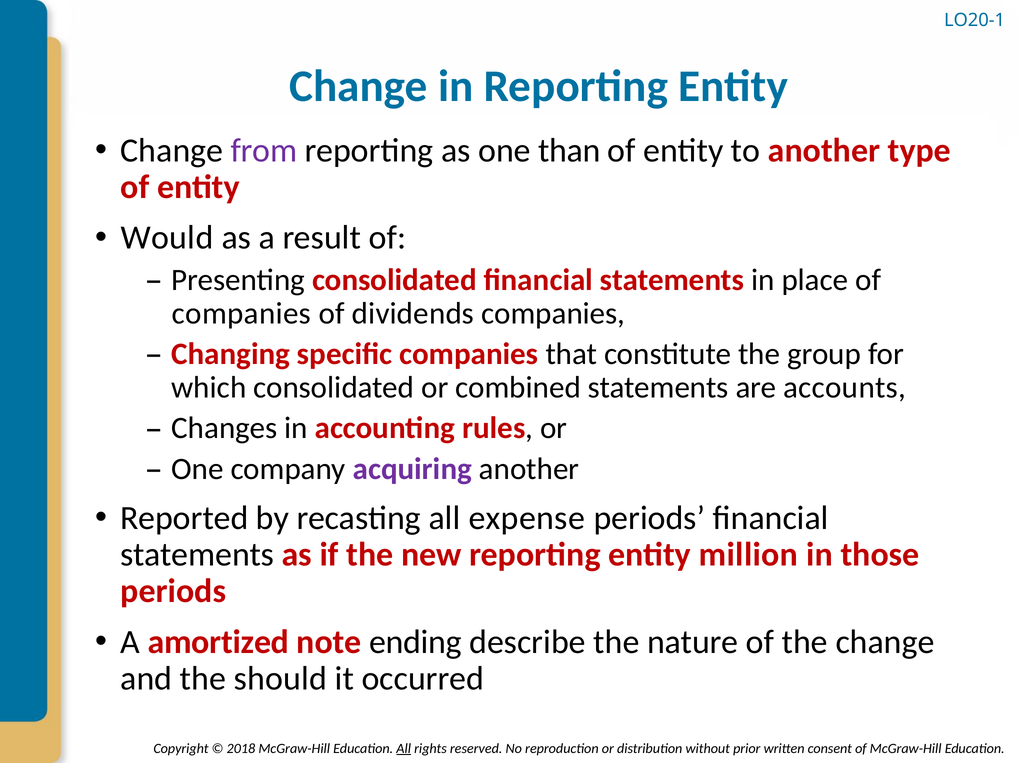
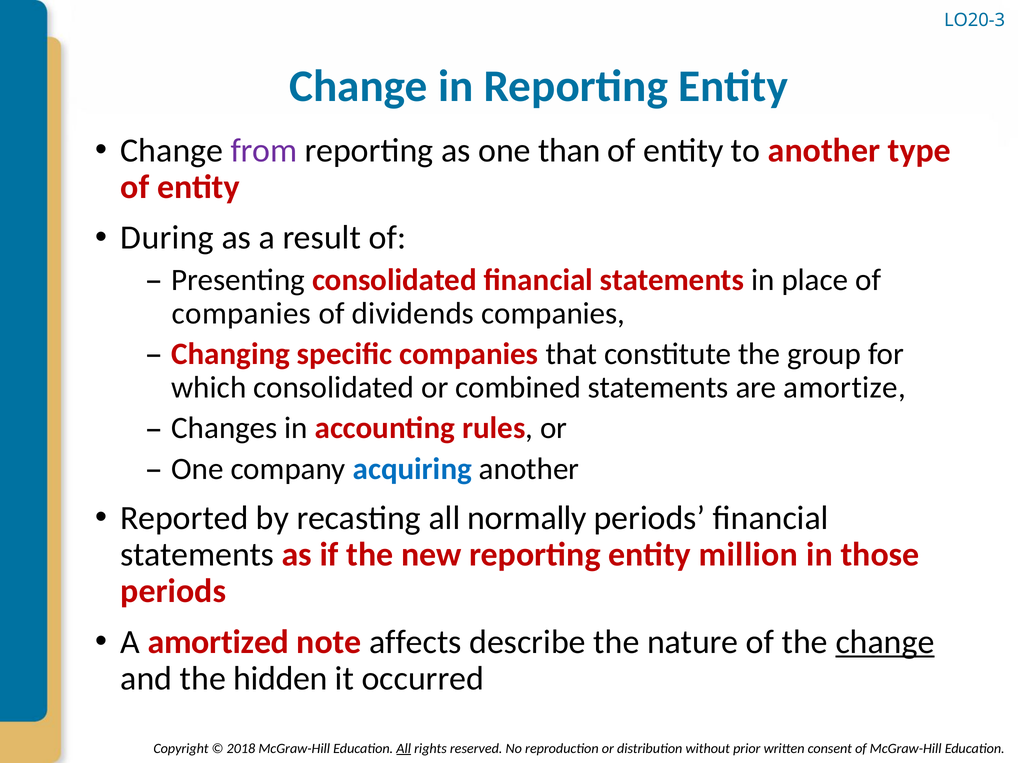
LO20-1: LO20-1 -> LO20-3 (975, 20)
Would: Would -> During (167, 238)
accounts: accounts -> amortize (845, 388)
acquiring colour: purple -> blue (412, 469)
expense: expense -> normally (527, 518)
ending: ending -> affects (415, 642)
change underline: none -> present (885, 642)
should: should -> hidden (281, 679)
